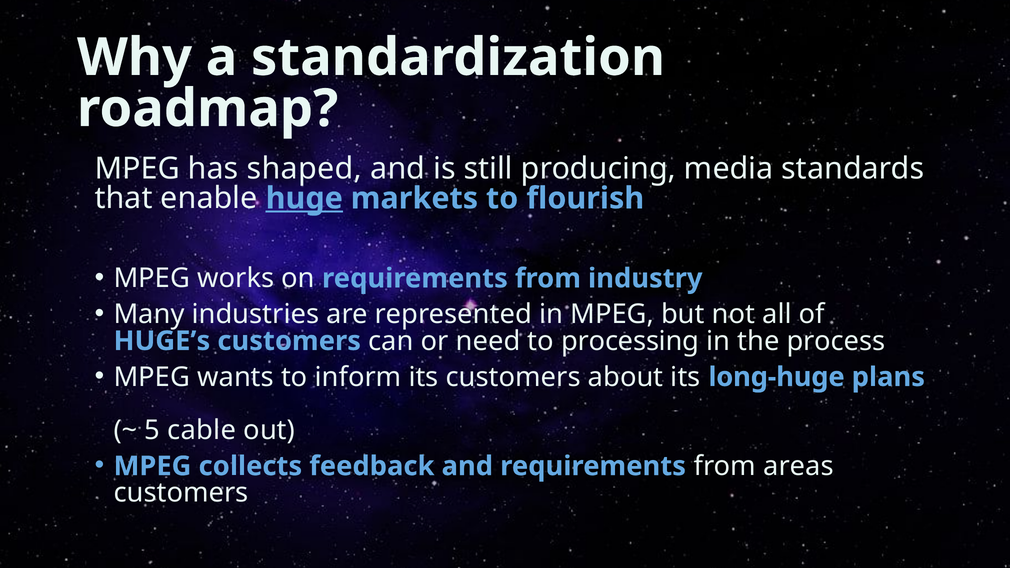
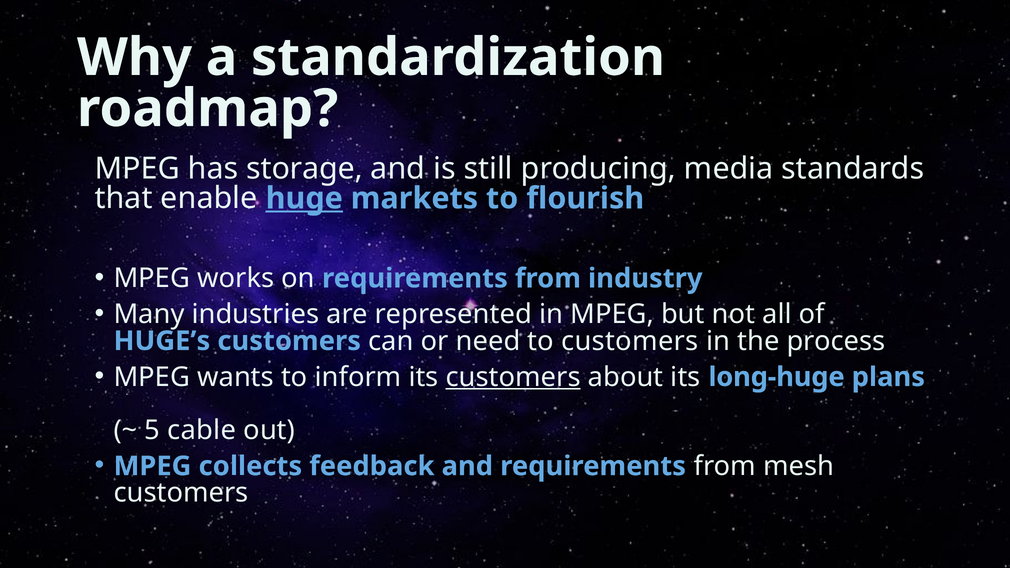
shaped: shaped -> storage (305, 169)
to processing: processing -> customers (630, 341)
customers underline: none -> present (513, 377)
areas: areas -> mesh (799, 466)
